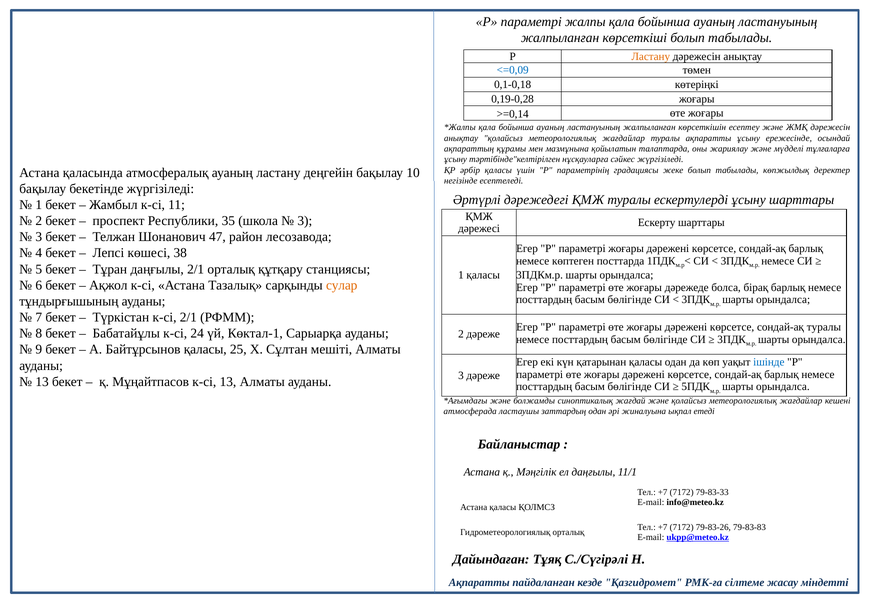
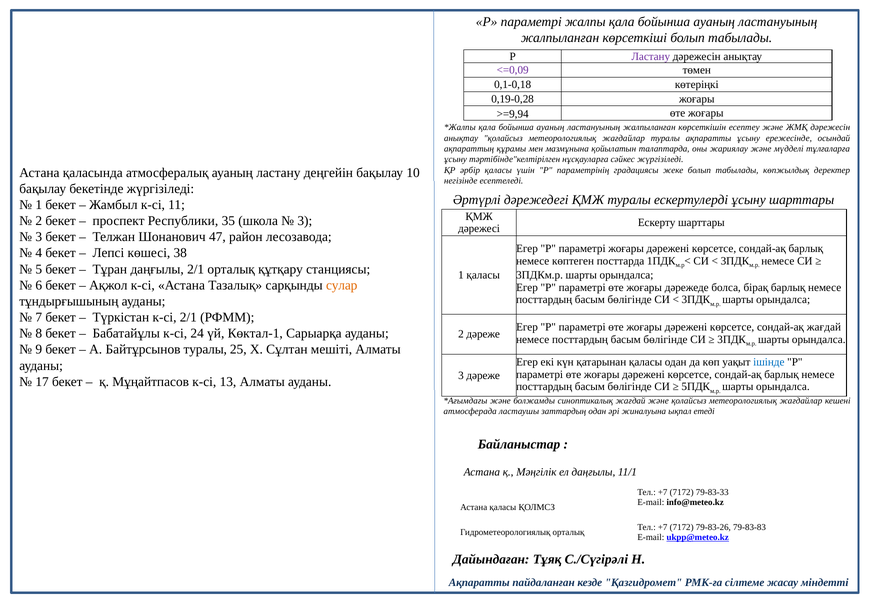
Ластану colour: orange -> purple (651, 56)
<=0,09 colour: blue -> purple (513, 70)
>=0,14: >=0,14 -> >=9,94 (513, 114)
сондай-ақ туралы: туралы -> жағдай (824, 327)
Байтұрсынов қаласы: қаласы -> туралы (205, 349)
13: 13 -> 17 (42, 381)
